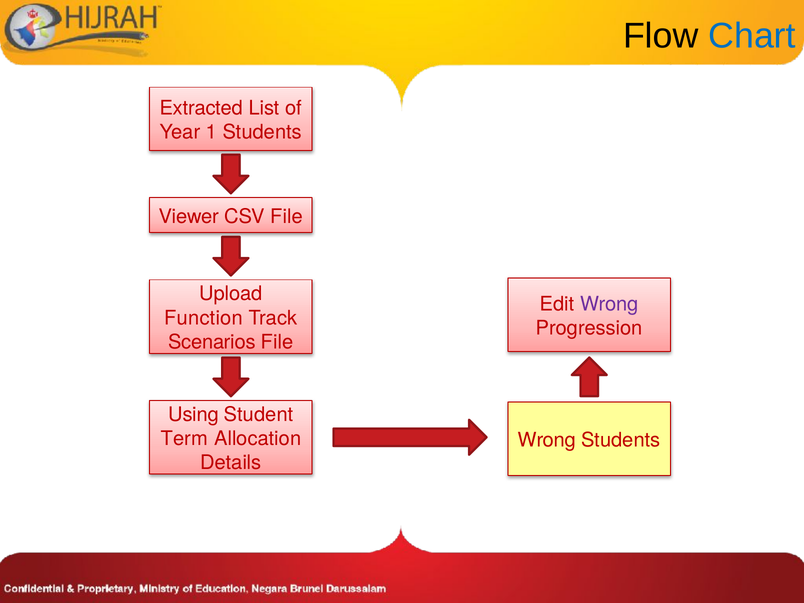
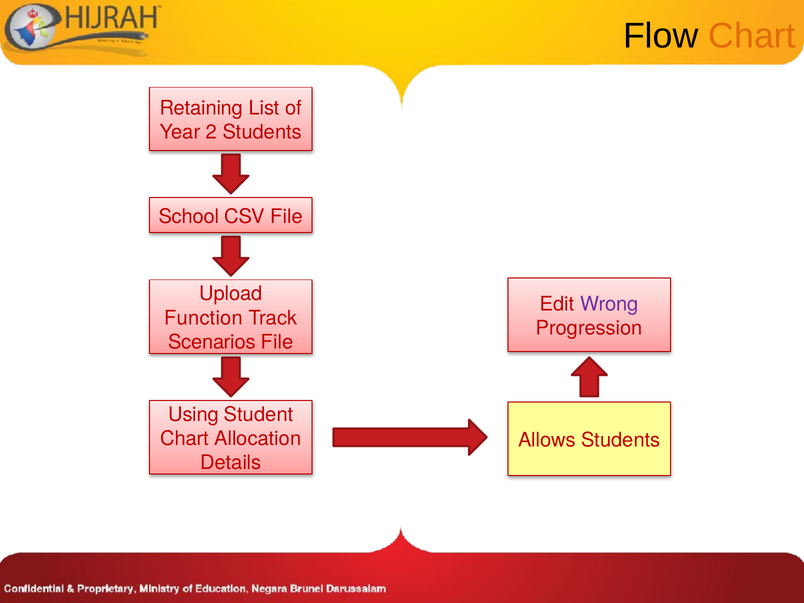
Chart colour: blue -> orange (752, 36)
Extracted: Extracted -> Retaining (201, 108)
1: 1 -> 2 (211, 132)
Viewer: Viewer -> School (189, 216)
Term: Term -> Chart (185, 439)
Wrong: Wrong -> Allows (547, 440)
